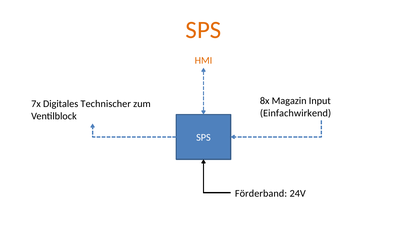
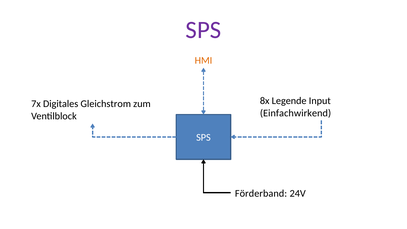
SPS colour: orange -> purple (203, 30)
Magazin: Magazin -> Legende (289, 101)
Technischer: Technischer -> Gleichstrom (106, 104)
